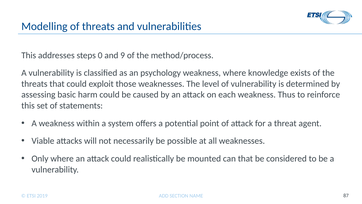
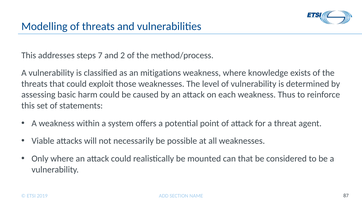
0: 0 -> 7 (100, 55)
9: 9 -> 2 (123, 55)
psychology: psychology -> mitigations (161, 73)
